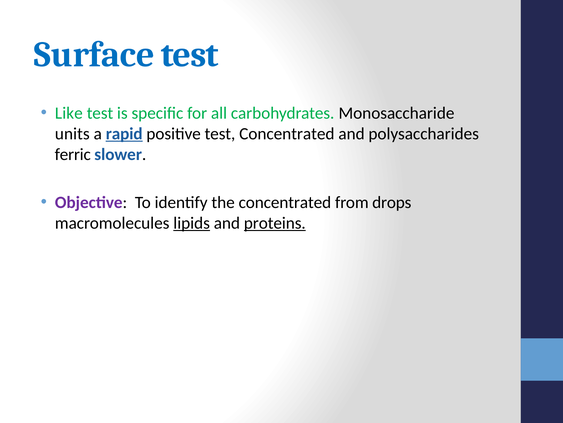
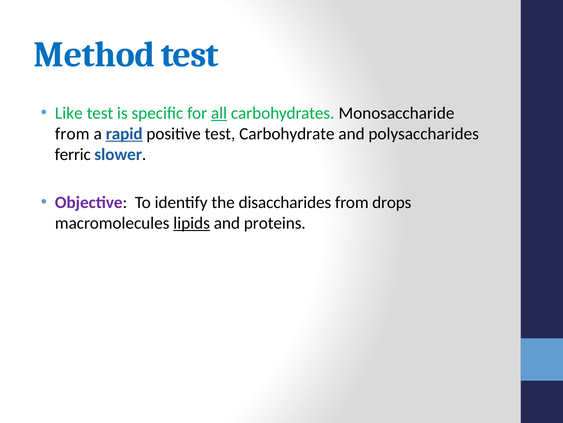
Surface: Surface -> Method (94, 55)
all underline: none -> present (219, 113)
units: units -> from (72, 133)
test Concentrated: Concentrated -> Carbohydrate (287, 133)
the concentrated: concentrated -> disaccharides (285, 202)
proteins underline: present -> none (275, 223)
